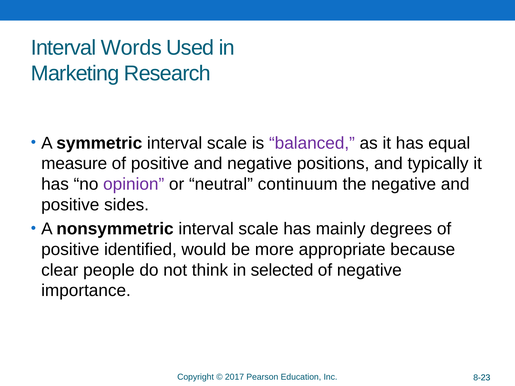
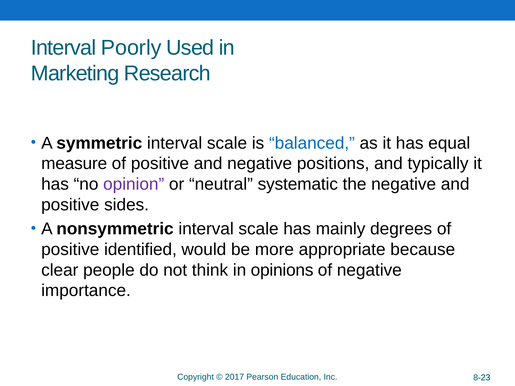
Words: Words -> Poorly (131, 48)
balanced colour: purple -> blue (312, 143)
continuum: continuum -> systematic (298, 184)
selected: selected -> opinions (282, 270)
